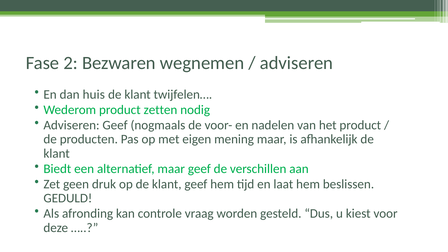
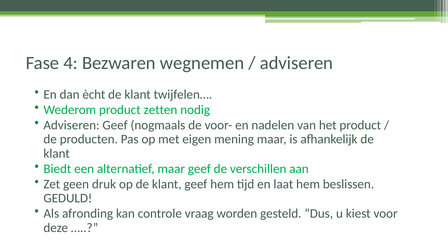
2: 2 -> 4 (71, 63)
huis: huis -> ècht (94, 94)
